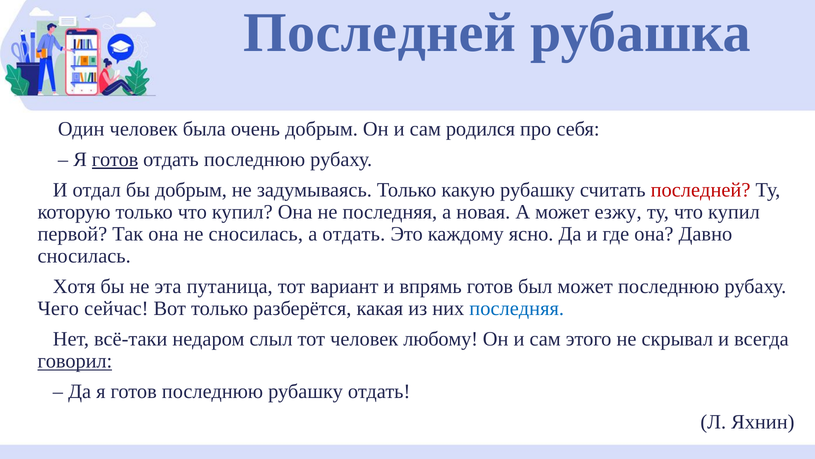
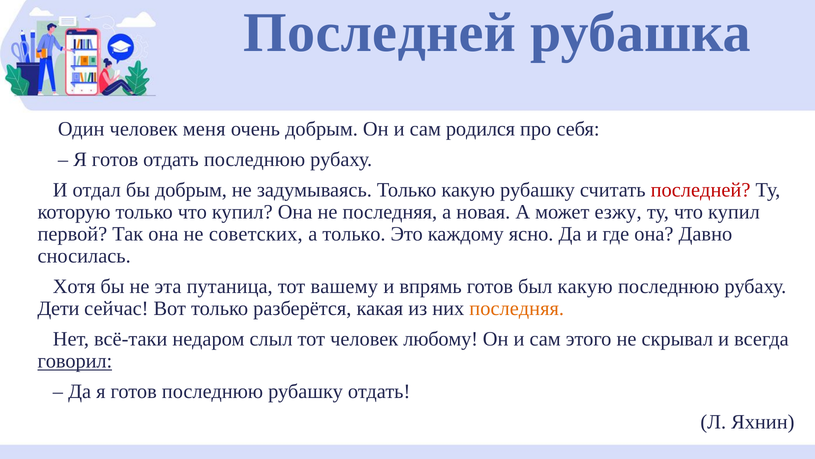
была: была -> меня (204, 129)
готов underline: present -> none (115, 159)
не сносилась: сносилась -> советских (256, 234)
а отдать: отдать -> только (354, 234)
вариант: вариант -> вашему (344, 286)
был может: может -> какую (585, 286)
Чего: Чего -> Дети (58, 308)
последняя colour: blue -> orange (517, 308)
